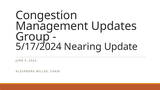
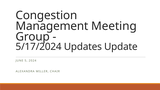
Updates: Updates -> Meeting (114, 26)
Nearing: Nearing -> Updates (83, 47)
